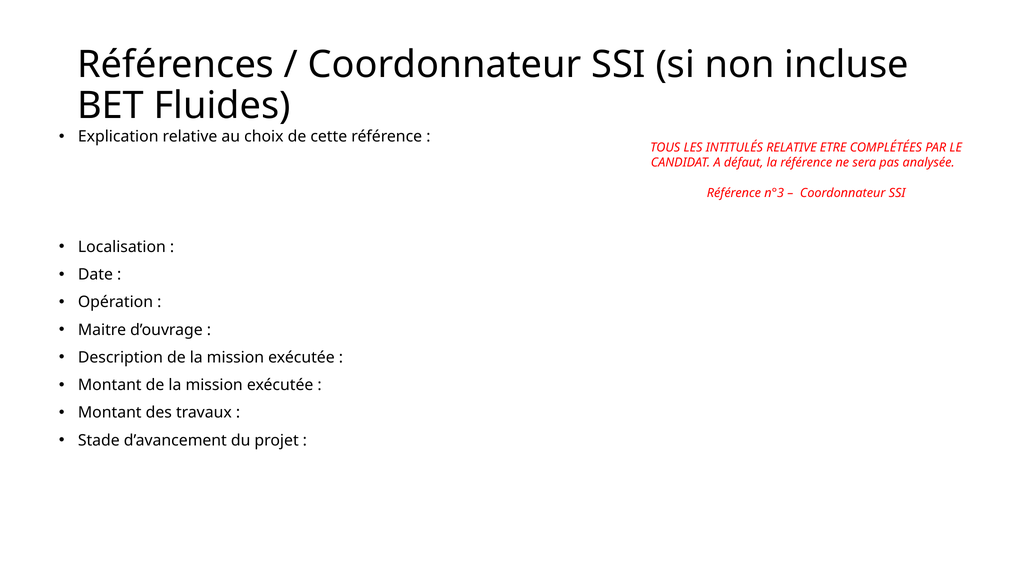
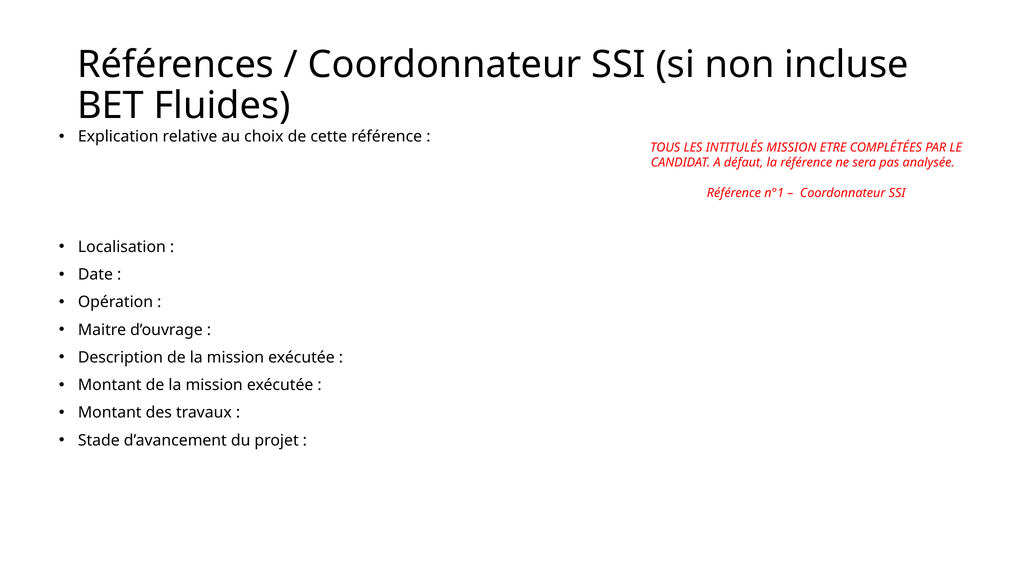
INTITULÉS RELATIVE: RELATIVE -> MISSION (791, 148)
n°3: n°3 -> n°1 (774, 193)
